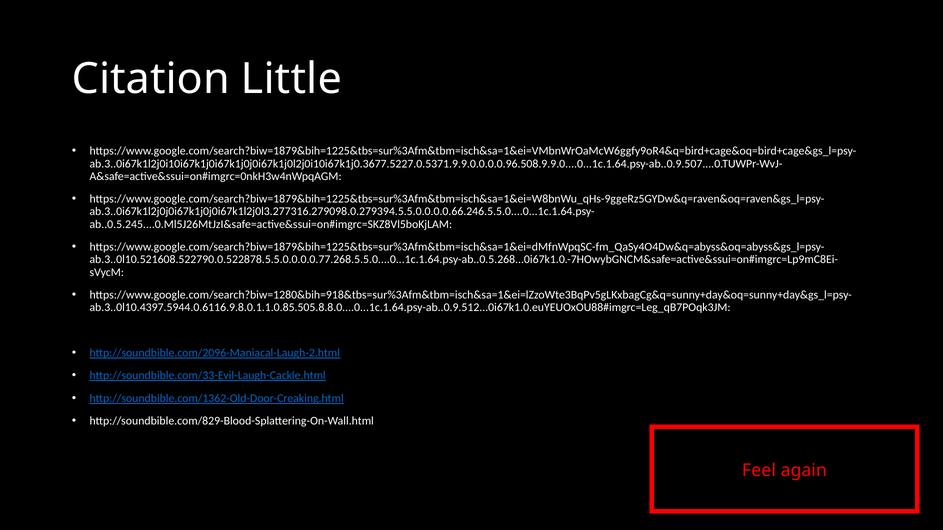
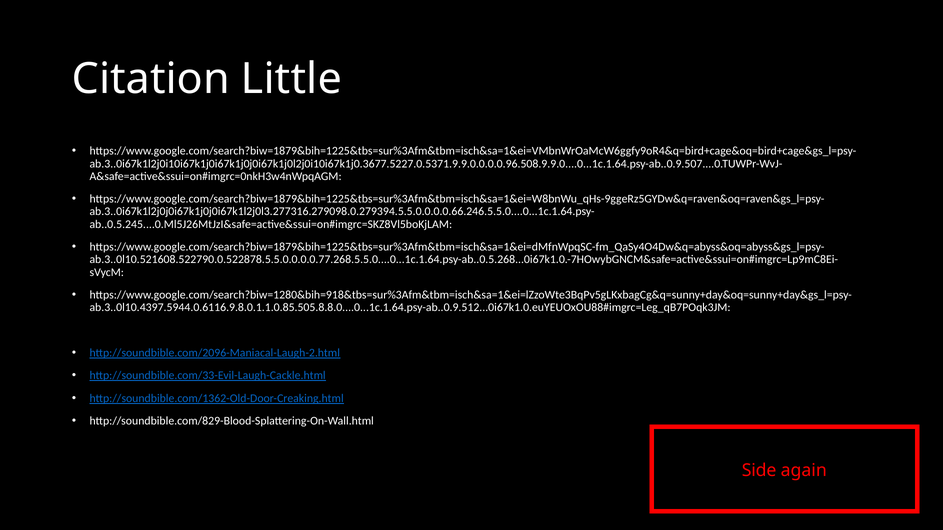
Feel: Feel -> Side (759, 471)
